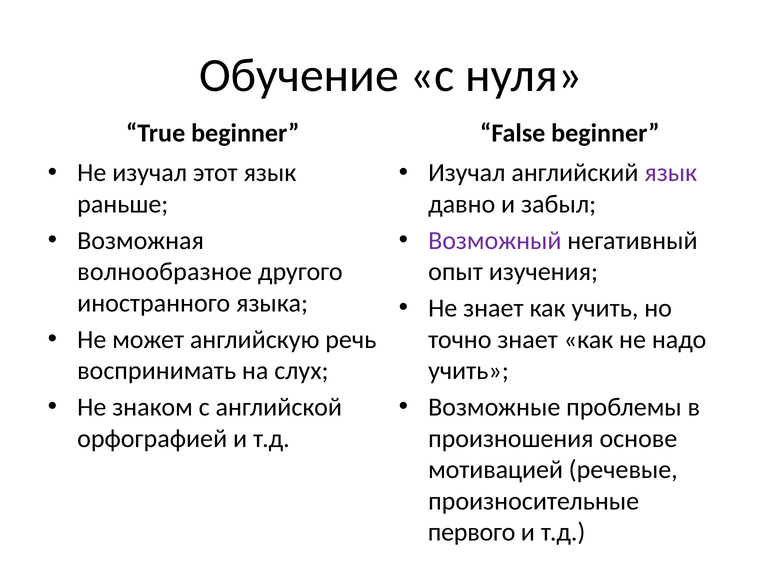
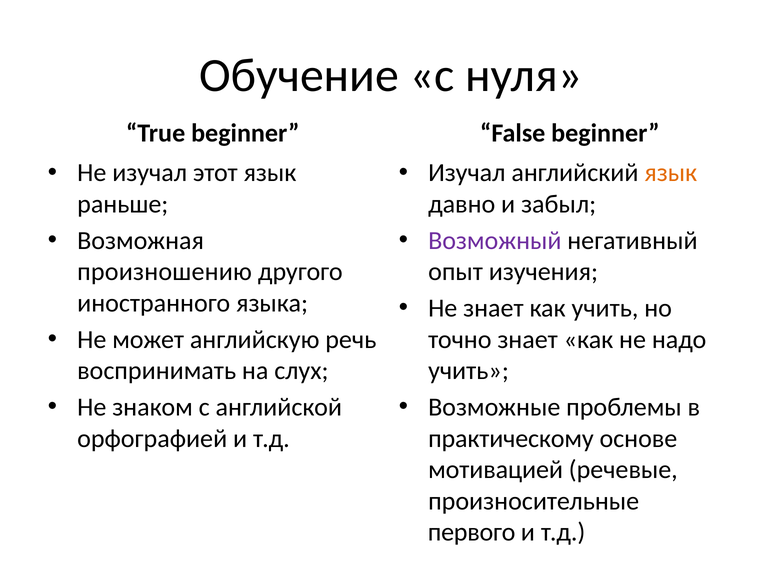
язык colour: purple -> orange (671, 173)
волнообразное: волнообразное -> произношению (165, 272)
произношения: произношения -> практическому (511, 439)
